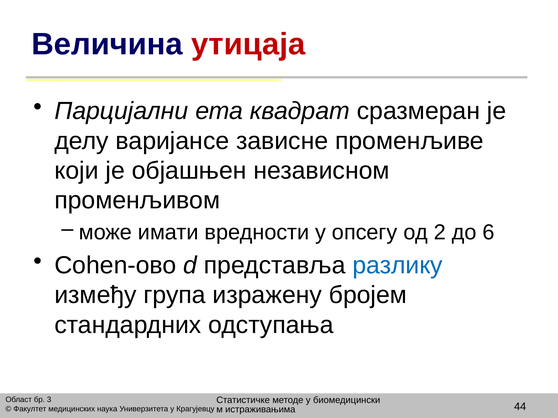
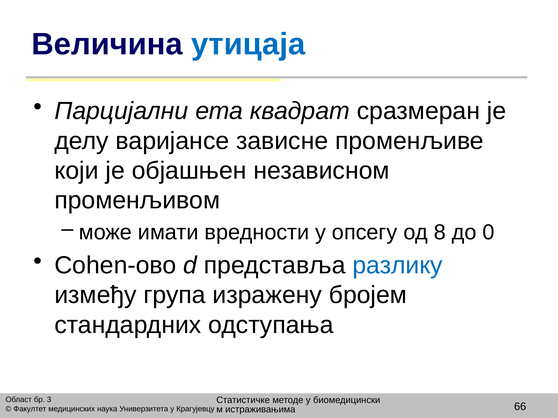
утицаја colour: red -> blue (248, 44)
2: 2 -> 8 (440, 233)
6: 6 -> 0 (488, 233)
44: 44 -> 66 (520, 407)
